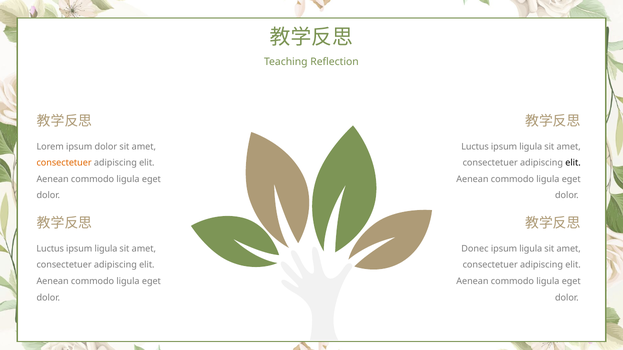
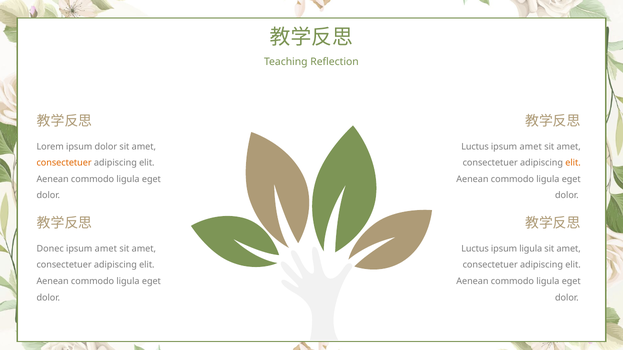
ligula: ligula -> amet (531, 147)
elit colour: black -> orange (573, 163)
Luctus: Luctus -> Donec (50, 249)
ligula: ligula -> amet (106, 249)
Donec: Donec -> Luctus (475, 249)
